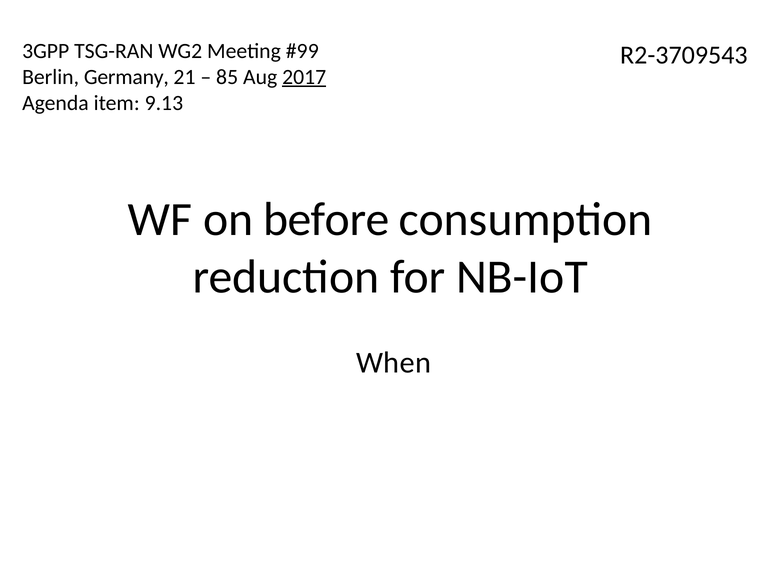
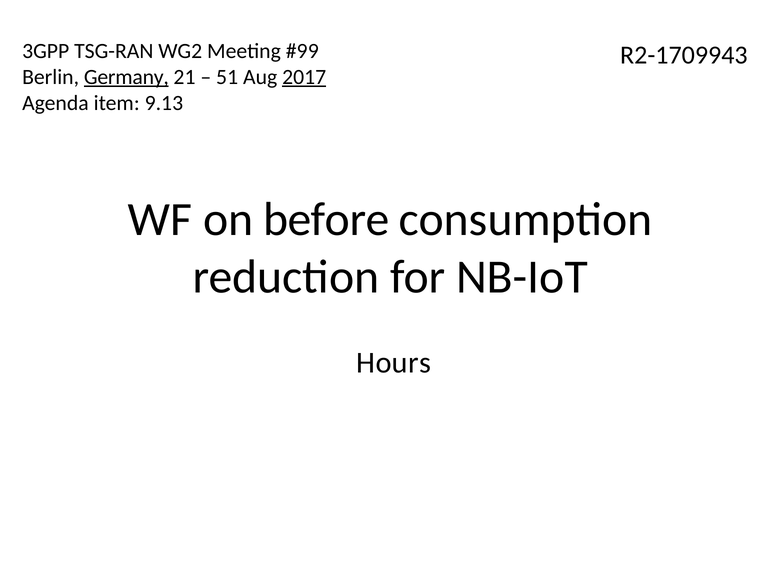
R2-3709543: R2-3709543 -> R2-1709943 (684, 55)
Germany underline: none -> present (126, 77)
85: 85 -> 51 (227, 77)
When: When -> Hours (394, 363)
